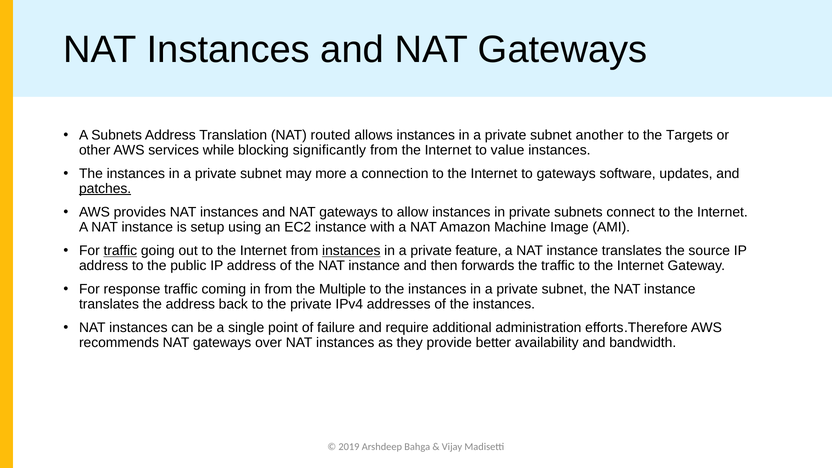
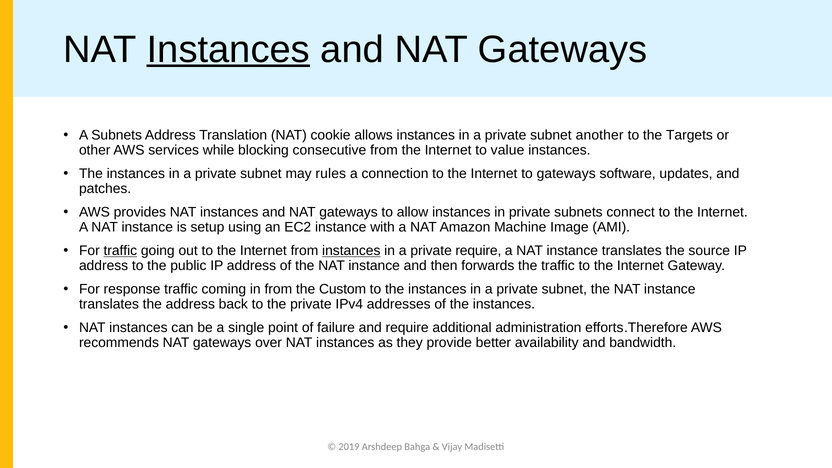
Instances underline: none -> present (228, 49)
routed: routed -> cookie (331, 135)
significantly: significantly -> consecutive (329, 150)
more: more -> rules (331, 174)
patches underline: present -> none (105, 189)
private feature: feature -> require (478, 251)
Multiple: Multiple -> Custom (343, 289)
